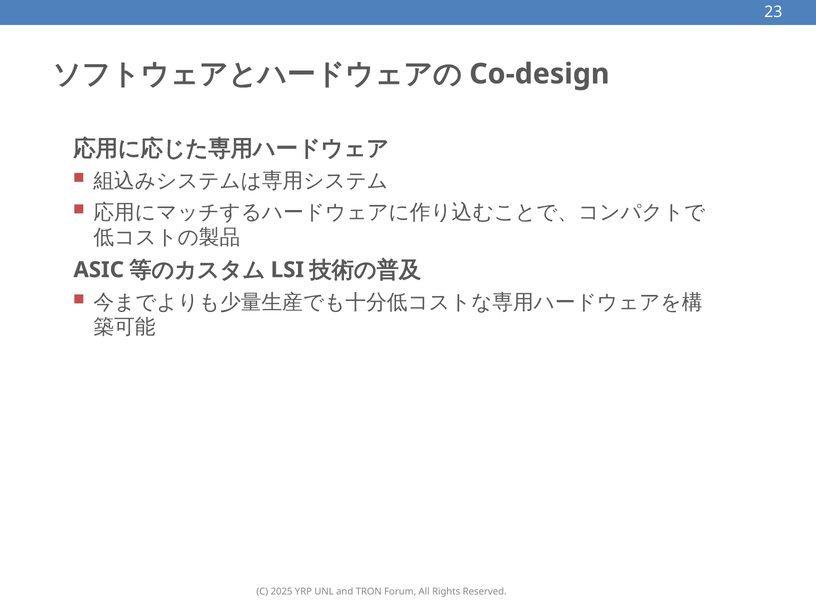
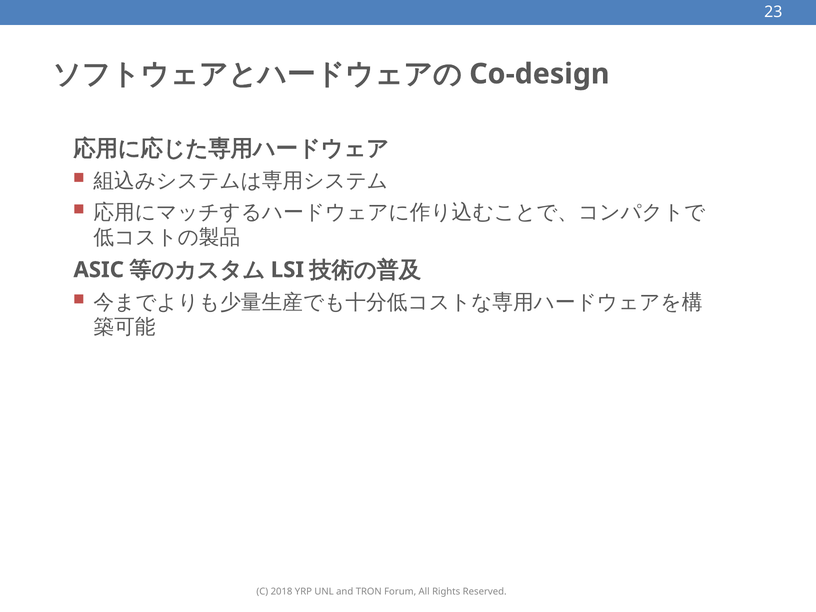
2025: 2025 -> 2018 (282, 592)
